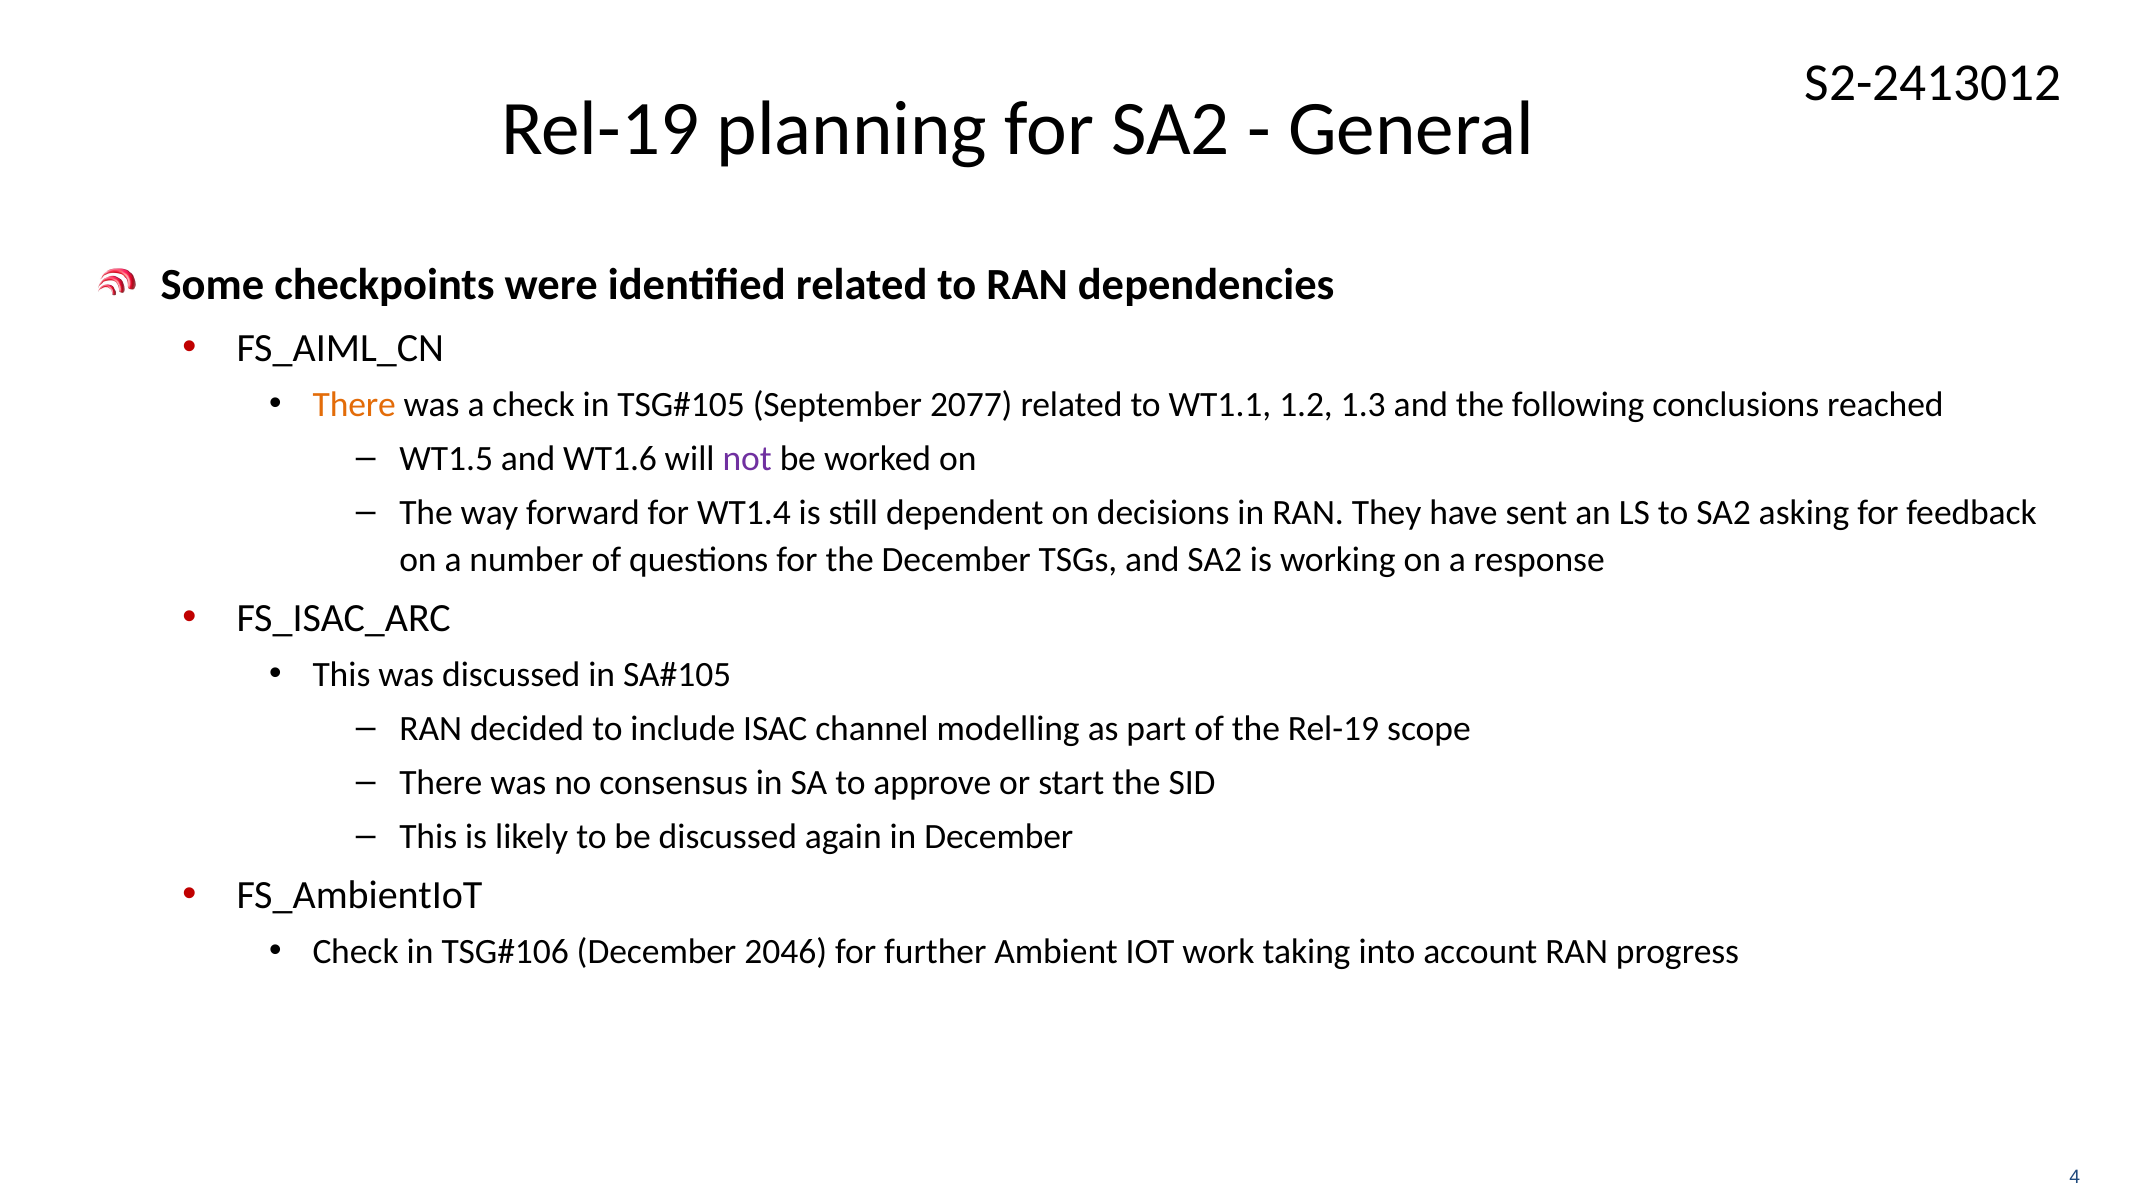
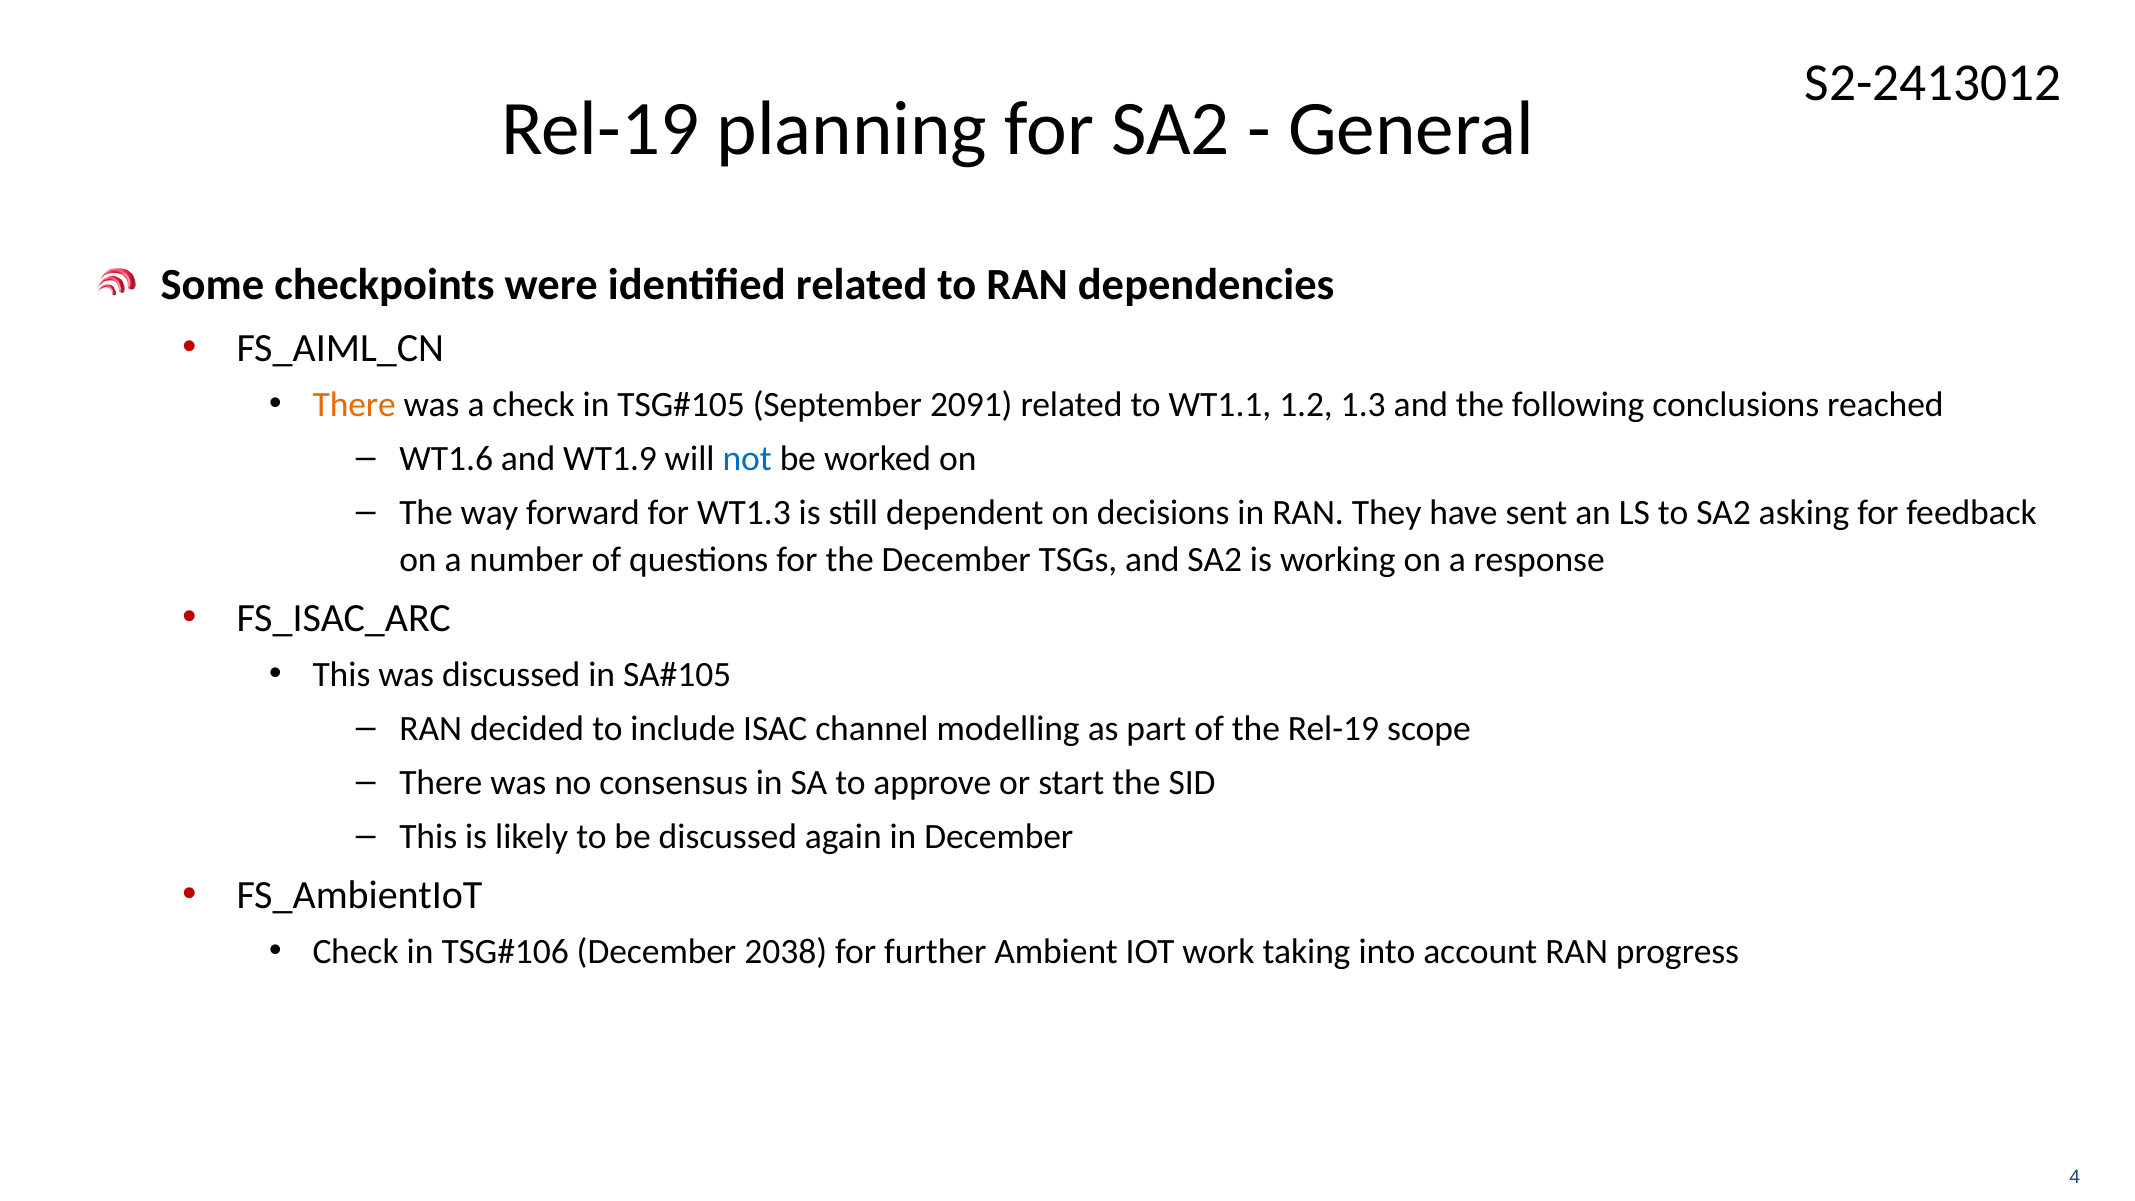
2077: 2077 -> 2091 (971, 405)
WT1.5: WT1.5 -> WT1.6 (446, 459)
WT1.6: WT1.6 -> WT1.9 (610, 459)
not colour: purple -> blue (747, 459)
WT1.4: WT1.4 -> WT1.3 (744, 513)
2046: 2046 -> 2038 (786, 952)
